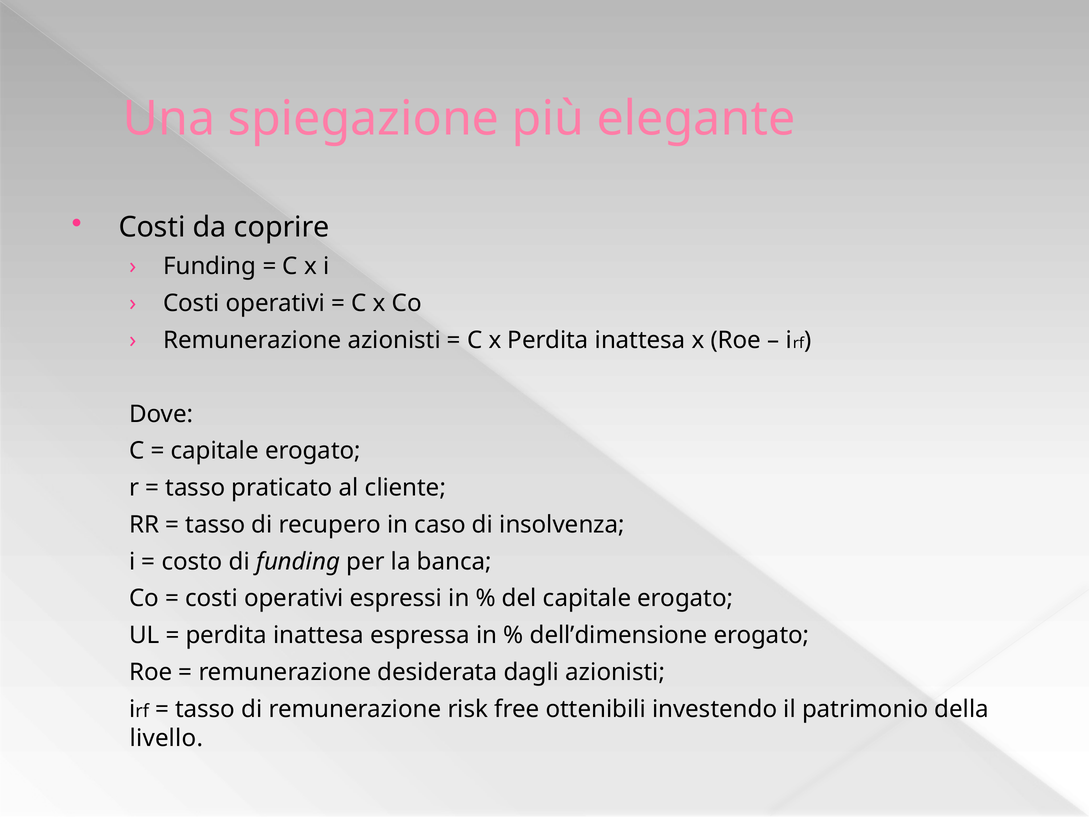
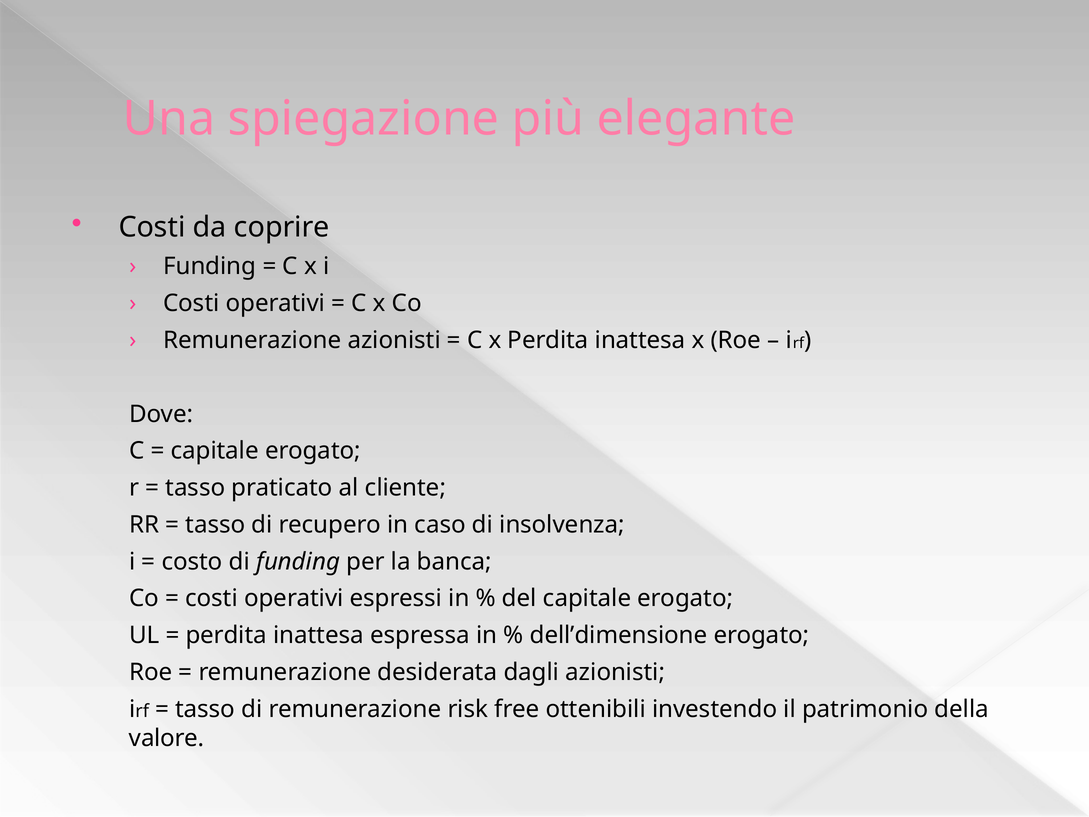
livello: livello -> valore (167, 738)
